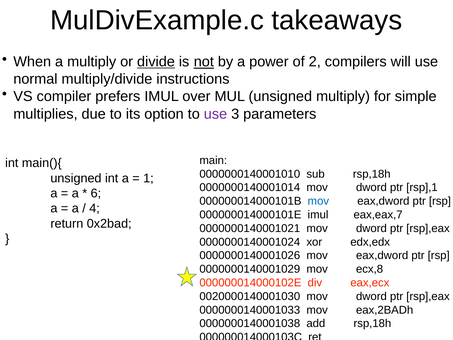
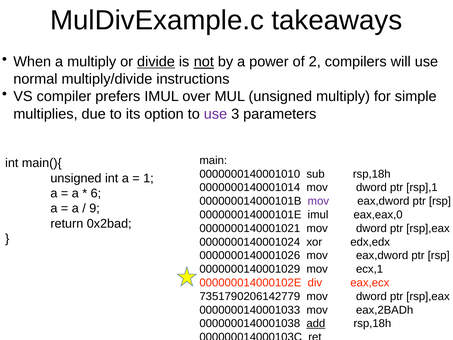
mov colour: blue -> purple (318, 201)
4: 4 -> 9 (95, 208)
eax,eax,7: eax,eax,7 -> eax,eax,0 (378, 215)
ecx,8: ecx,8 -> ecx,1 (370, 269)
0020000140001030: 0020000140001030 -> 7351790206142779 (250, 296)
add underline: none -> present (316, 323)
